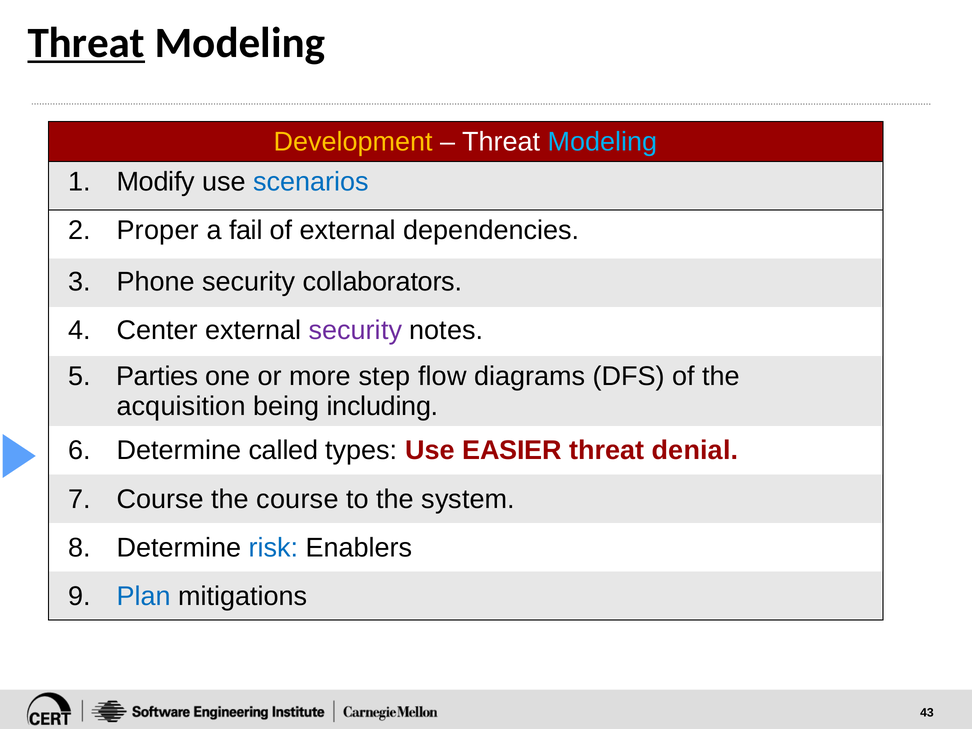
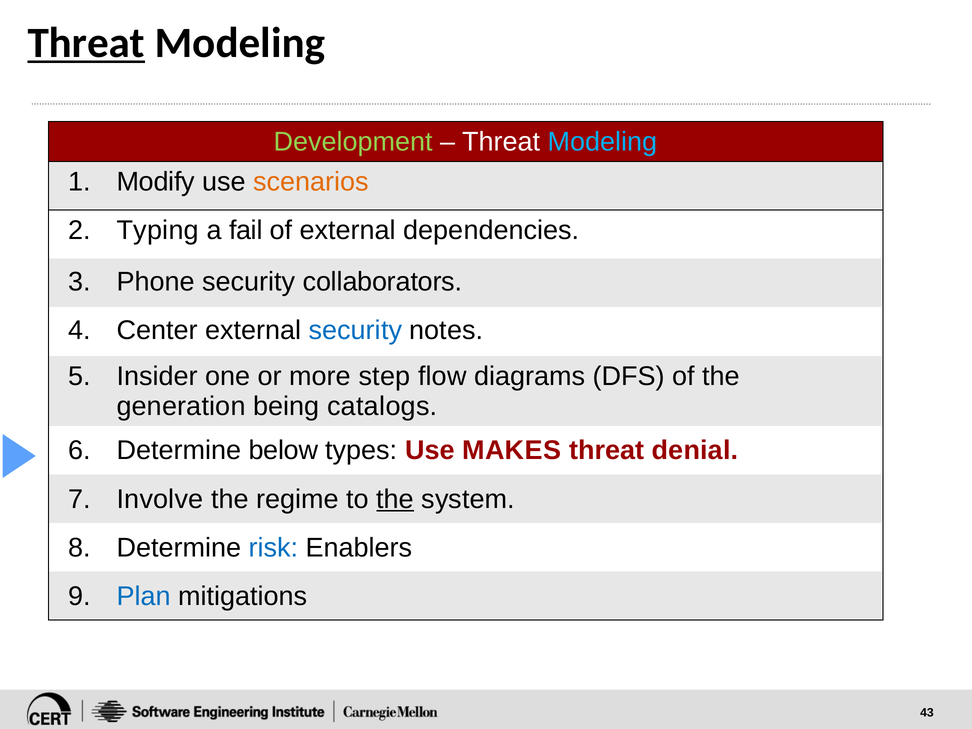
Development colour: yellow -> light green (353, 142)
scenarios colour: blue -> orange (311, 182)
Proper: Proper -> Typing (158, 230)
security colour: purple -> blue (355, 330)
Parties: Parties -> Insider (157, 376)
acquisition: acquisition -> generation (181, 406)
including: including -> catalogs (382, 406)
called: called -> below (283, 451)
EASIER: EASIER -> MAKES (512, 451)
Course: Course -> Involve (160, 499)
the course: course -> regime (298, 499)
the underline: none -> present (395, 499)
